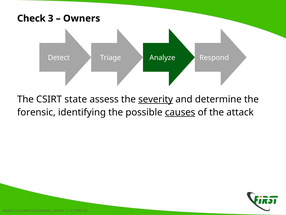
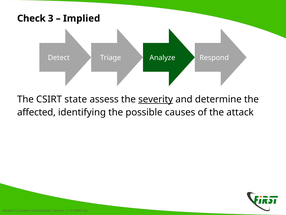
Owners: Owners -> Implied (82, 18)
forensic: forensic -> affected (36, 112)
causes underline: present -> none (180, 112)
